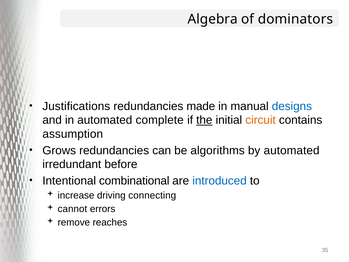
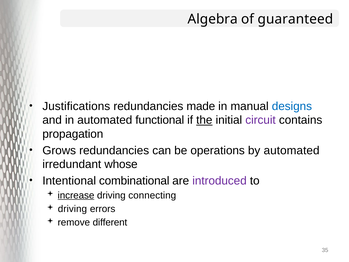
dominators: dominators -> guaranteed (295, 19)
complete: complete -> functional (160, 120)
circuit colour: orange -> purple (261, 120)
assumption: assumption -> propagation (73, 134)
algorithms: algorithms -> operations (218, 150)
before: before -> whose (121, 164)
introduced colour: blue -> purple (220, 181)
increase underline: none -> present (76, 195)
cannot: cannot -> driving (72, 209)
reaches: reaches -> different (110, 222)
